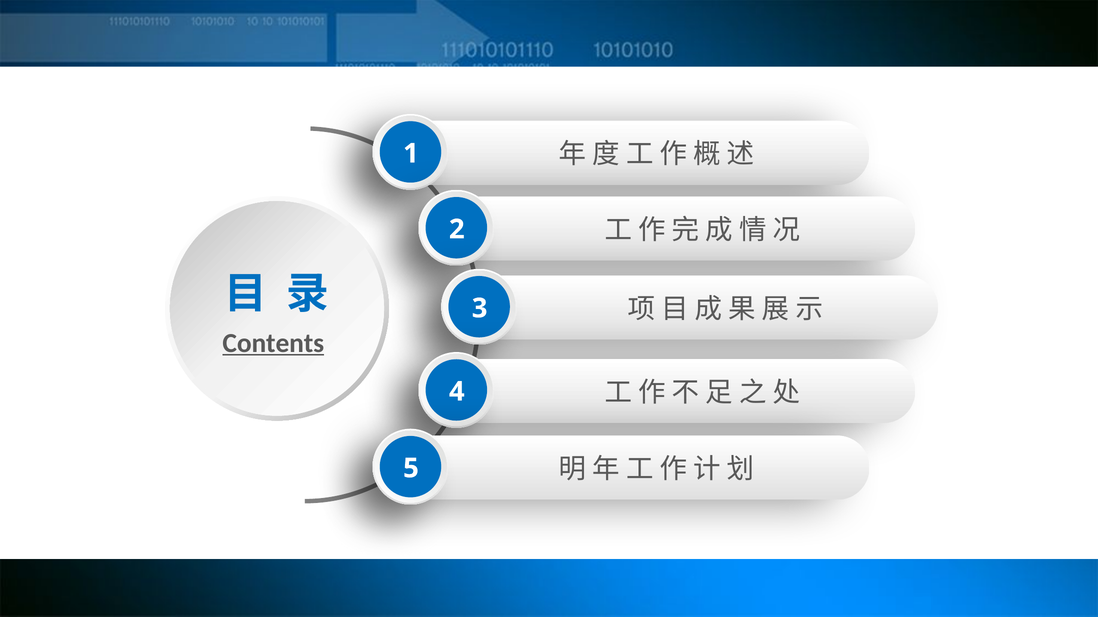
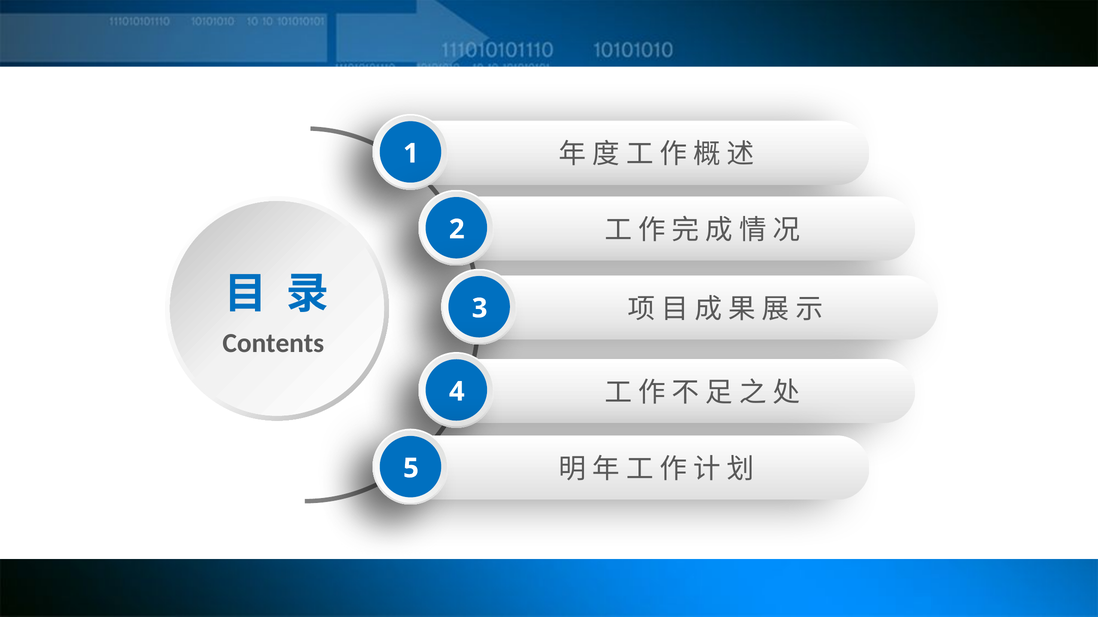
Contents underline: present -> none (273, 343)
